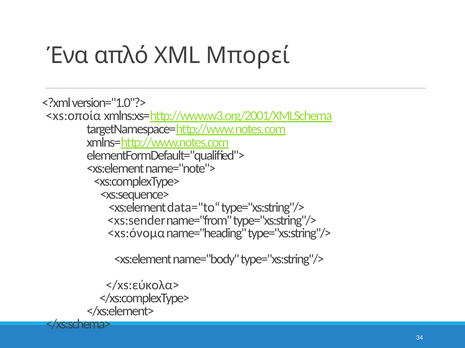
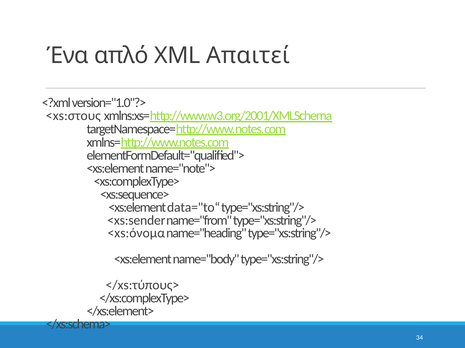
Μπορεί: Μπορεί -> Απαιτεί (248, 56)
<xs:οποία: <xs:οποία -> <xs:στους (73, 116)
</xs:εύκολα>: </xs:εύκολα> -> </xs:τύπους> (142, 286)
